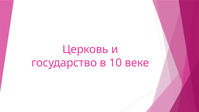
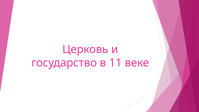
10: 10 -> 11 (115, 63)
